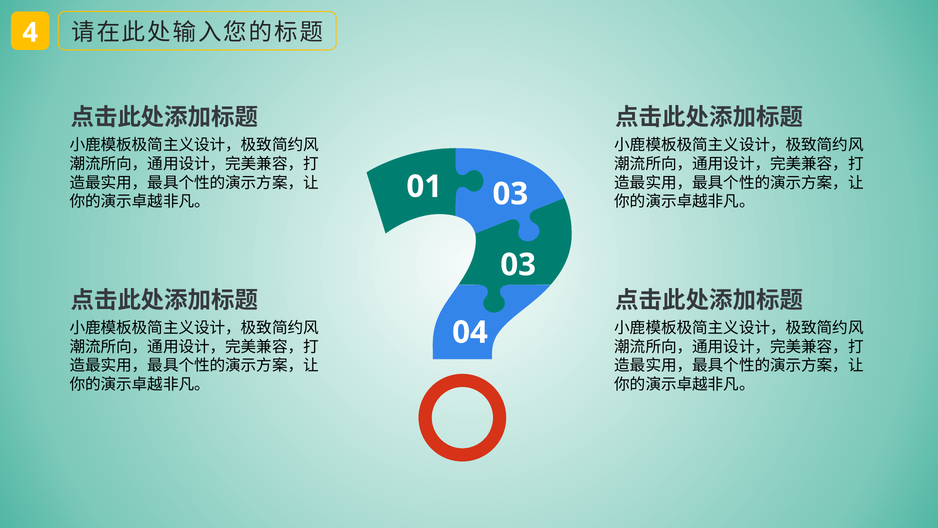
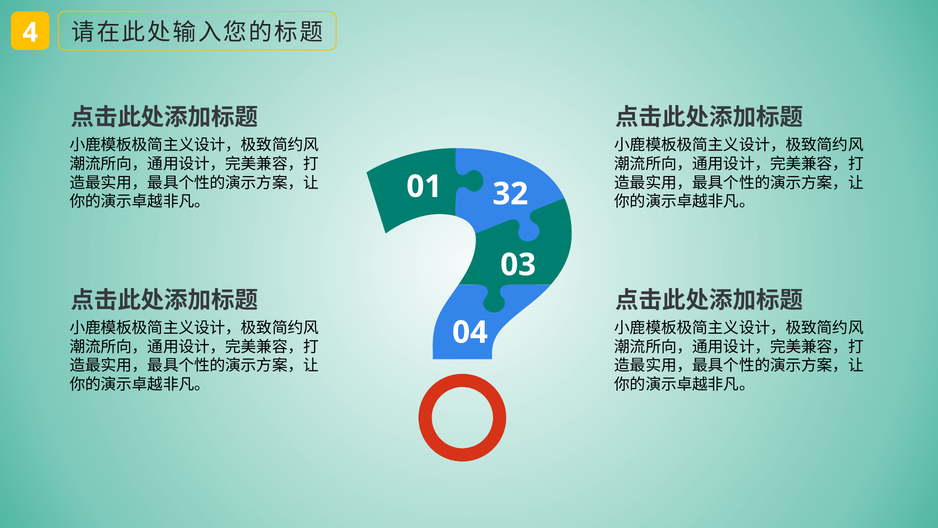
01 03: 03 -> 32 (510, 194)
